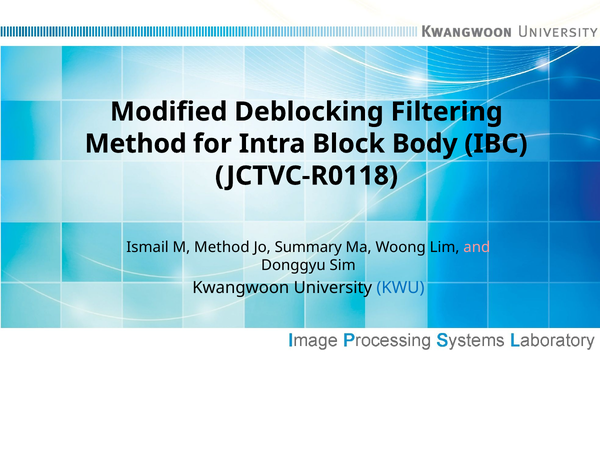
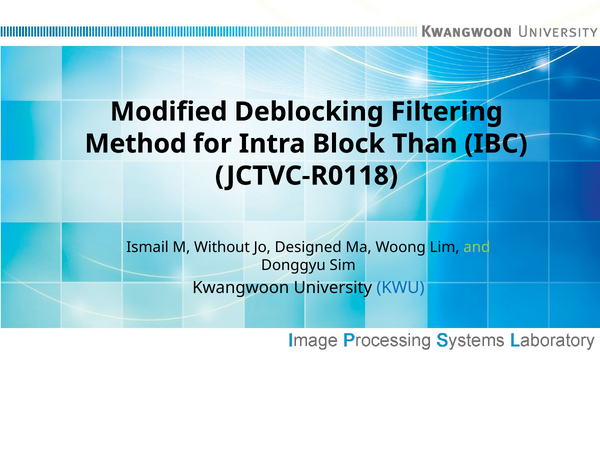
Body: Body -> Than (425, 144)
M Method: Method -> Without (222, 247)
Summary: Summary -> Designed (308, 247)
and colour: pink -> light green (477, 247)
